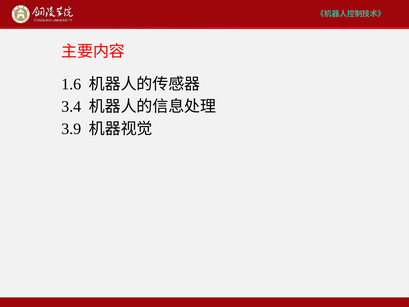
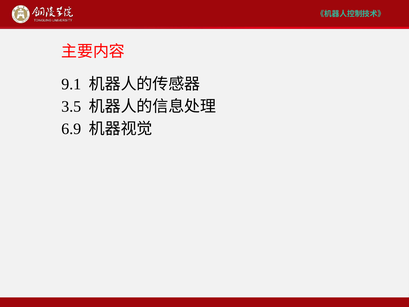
1.6: 1.6 -> 9.1 (71, 84)
3.4: 3.4 -> 3.5 (71, 107)
3.9: 3.9 -> 6.9 (71, 129)
